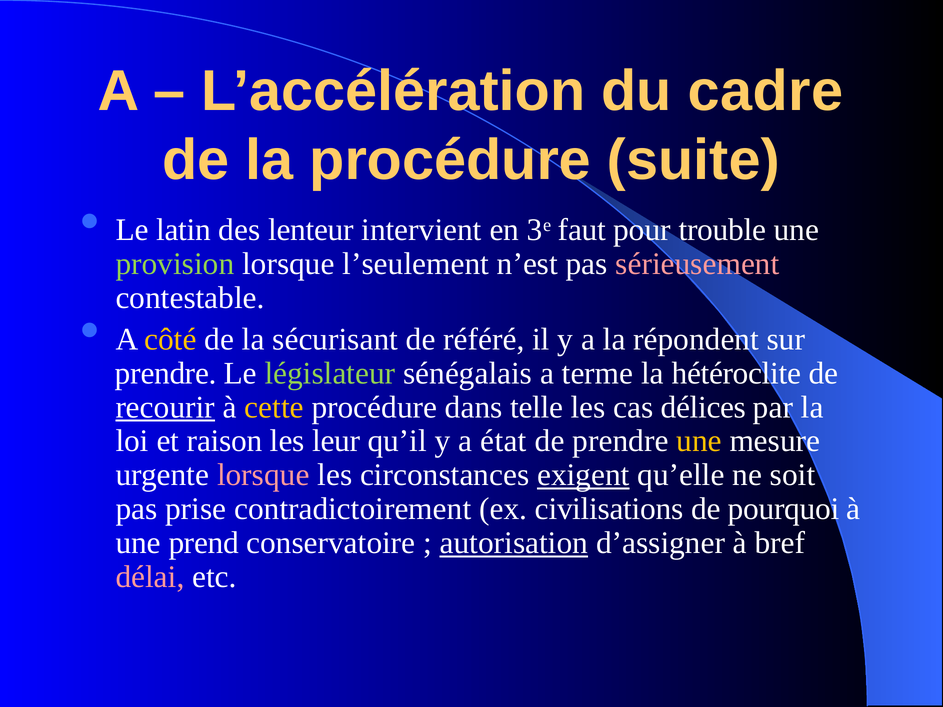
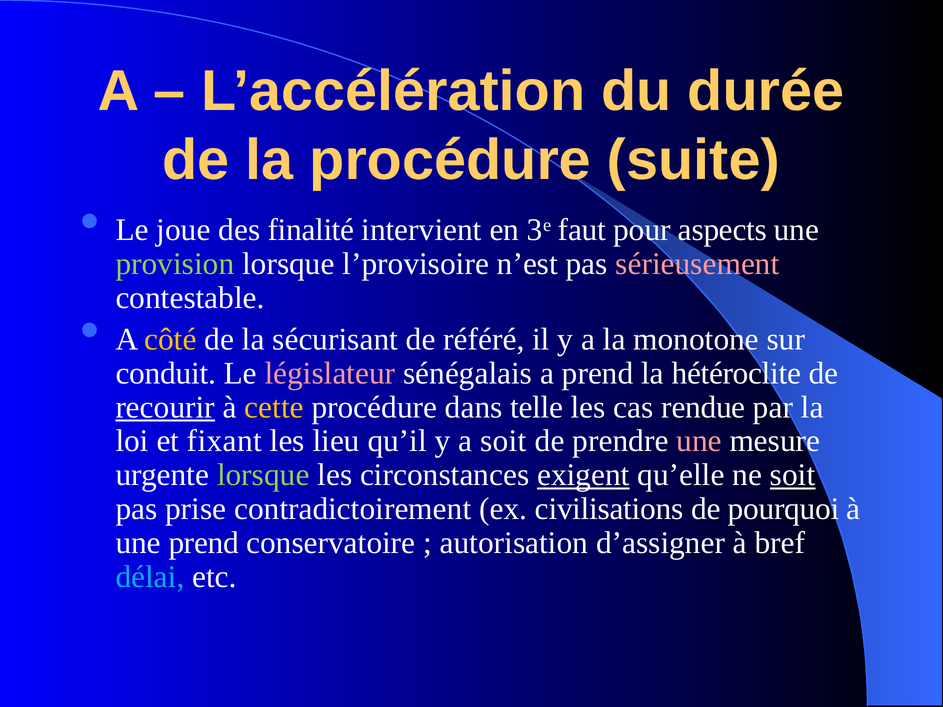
cadre: cadre -> durée (766, 91)
latin: latin -> joue (183, 230)
lenteur: lenteur -> finalité (311, 230)
trouble: trouble -> aspects (722, 230)
l’seulement: l’seulement -> l’provisoire (416, 264)
répondent: répondent -> monotone (696, 339)
prendre: prendre -> conduit (166, 373)
législateur colour: light green -> pink (330, 373)
a terme: terme -> prend (598, 373)
délices: délices -> rendue (703, 407)
raison: raison -> fixant (224, 441)
leur: leur -> lieu (336, 441)
a état: état -> soit (503, 441)
une colour: yellow -> pink (699, 441)
lorsque colour: pink -> light green (263, 475)
soit underline: none -> present (793, 475)
autorisation underline: present -> none (514, 543)
délai colour: pink -> light blue (150, 577)
